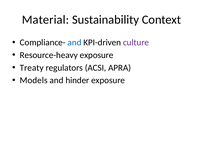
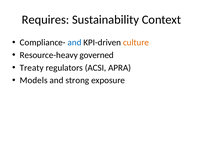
Material: Material -> Requires (46, 20)
culture colour: purple -> orange (136, 43)
Resource-heavy exposure: exposure -> governed (97, 55)
hinder: hinder -> strong (77, 80)
